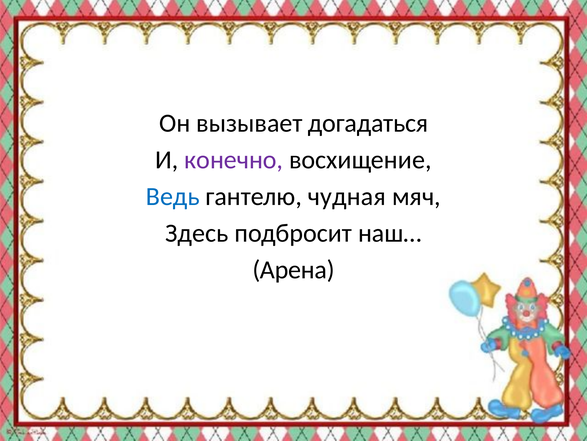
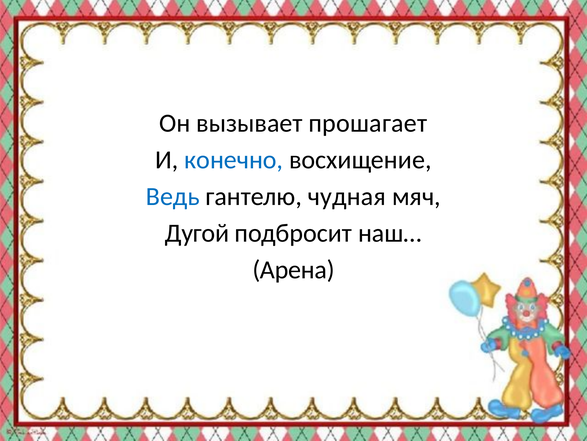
догадаться: догадаться -> прошагает (368, 123)
конечно colour: purple -> blue (234, 160)
Здесь: Здесь -> Дугой (197, 233)
